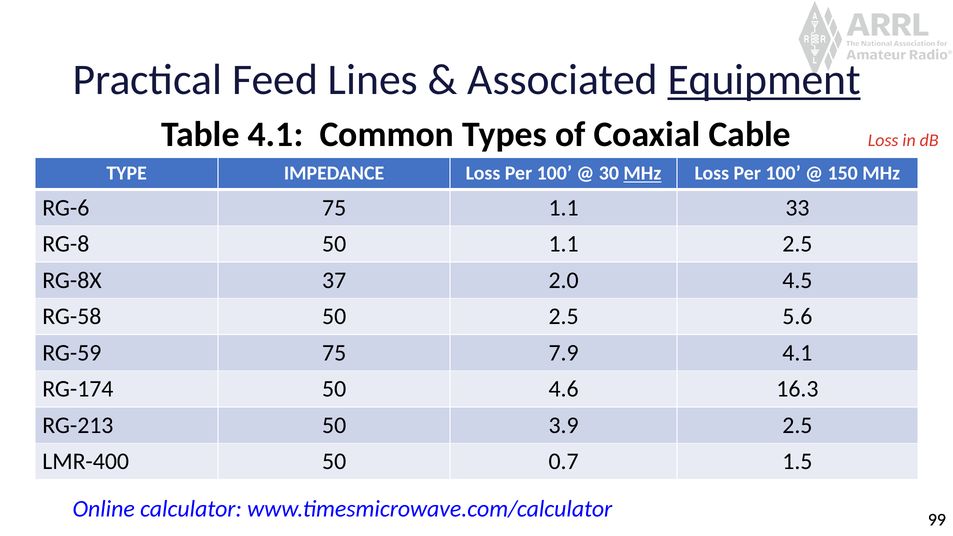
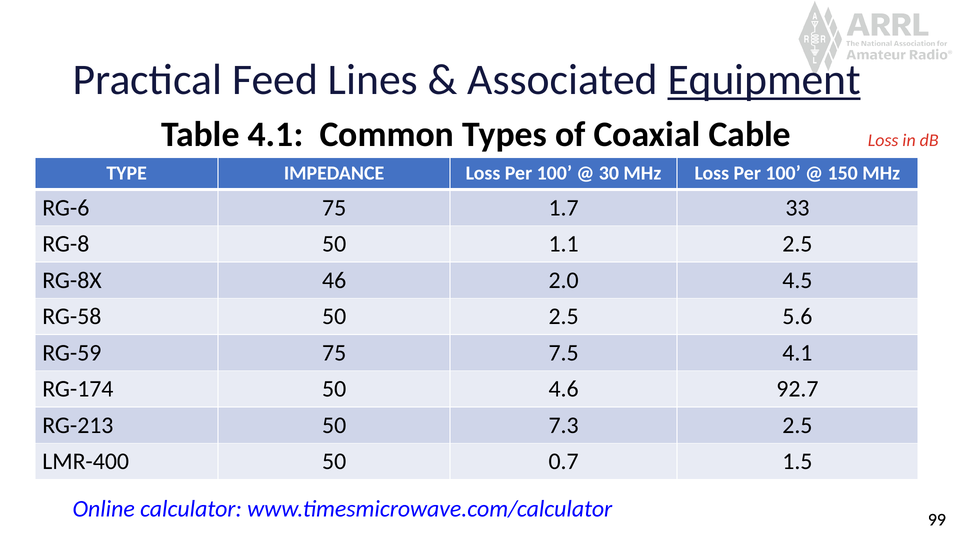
MHz underline: present -> none (642, 173)
75 1.1: 1.1 -> 1.7 (564, 208)
37: 37 -> 46 (334, 280)
7.9: 7.9 -> 7.5 (564, 353)
16.3: 16.3 -> 92.7 (797, 389)
3.9: 3.9 -> 7.3 (564, 425)
